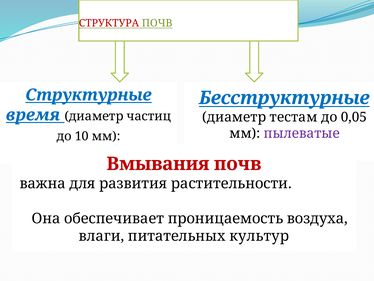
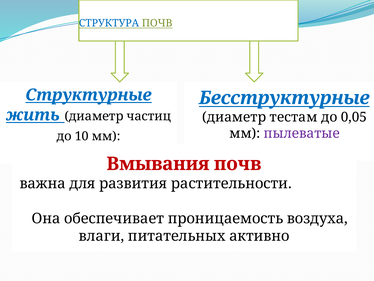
СТРУКТУРА colour: red -> blue (109, 23)
время: время -> жить (33, 115)
культур: культур -> активно (259, 236)
